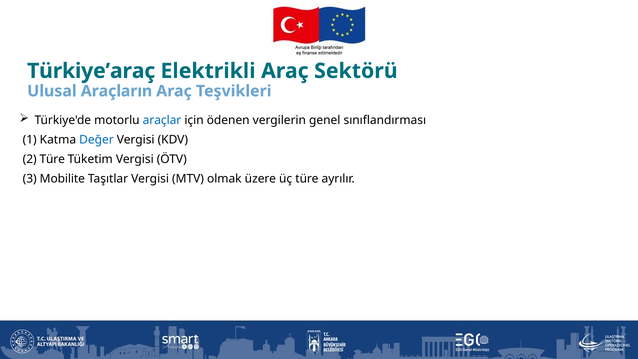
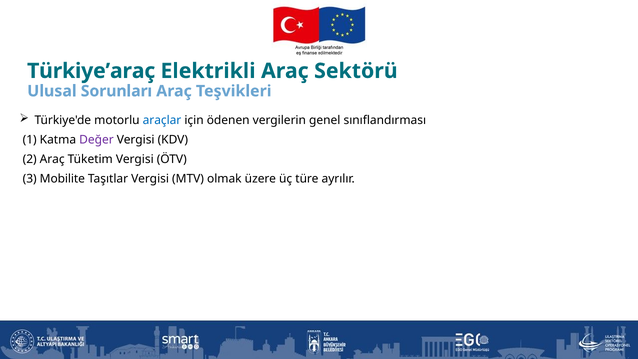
Araçların: Araçların -> Sorunları (117, 91)
Değer colour: blue -> purple (96, 140)
2 Türe: Türe -> Araç (52, 159)
